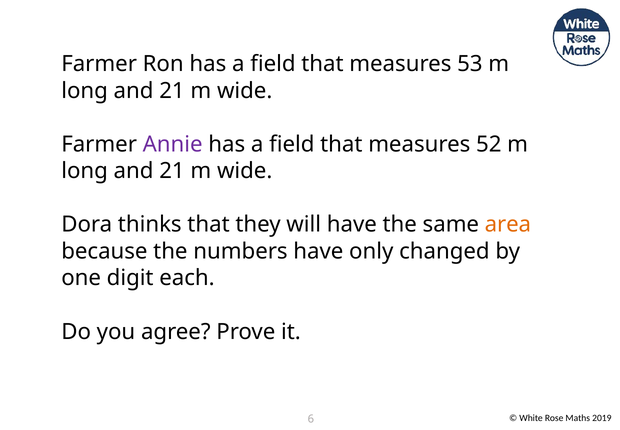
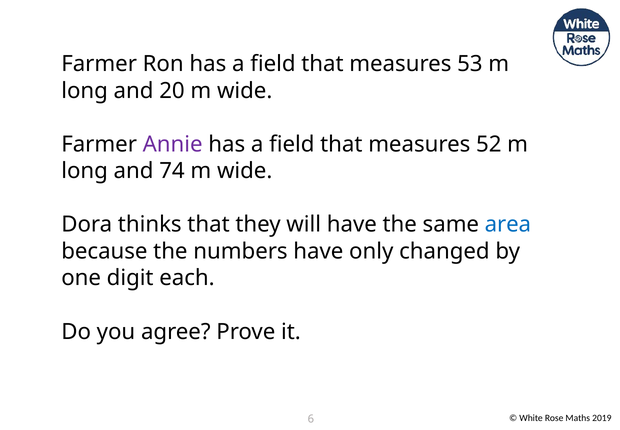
21: 21 -> 20 (172, 91)
21: 21 -> 74 (172, 171)
area colour: orange -> blue (508, 224)
